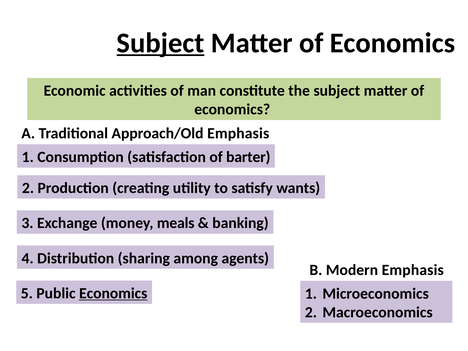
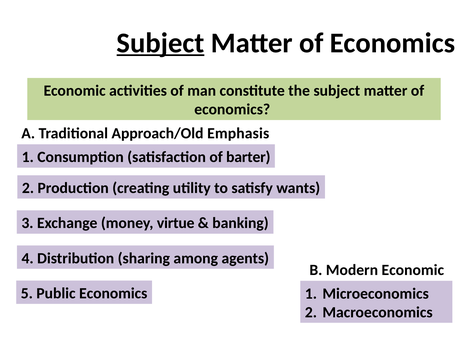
meals: meals -> virtue (176, 223)
Modern Emphasis: Emphasis -> Economic (413, 270)
Economics underline: present -> none (113, 293)
